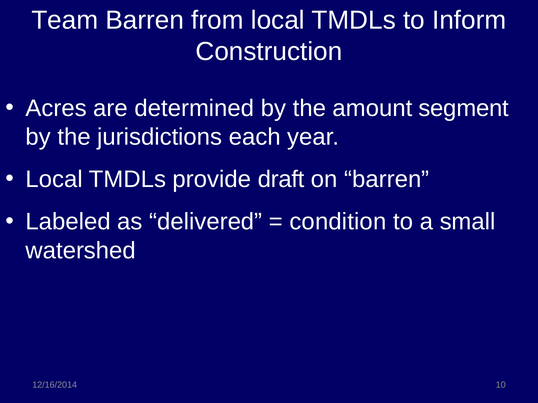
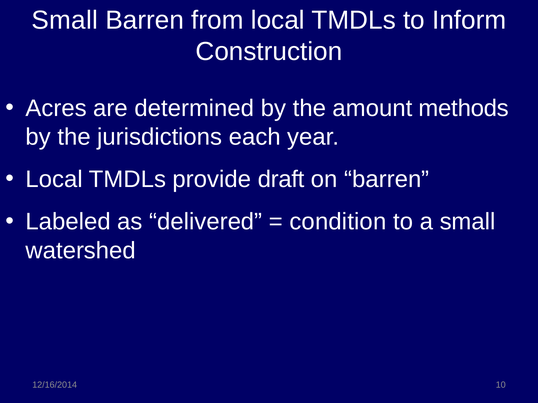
Team: Team -> Small (65, 20)
segment: segment -> methods (464, 108)
